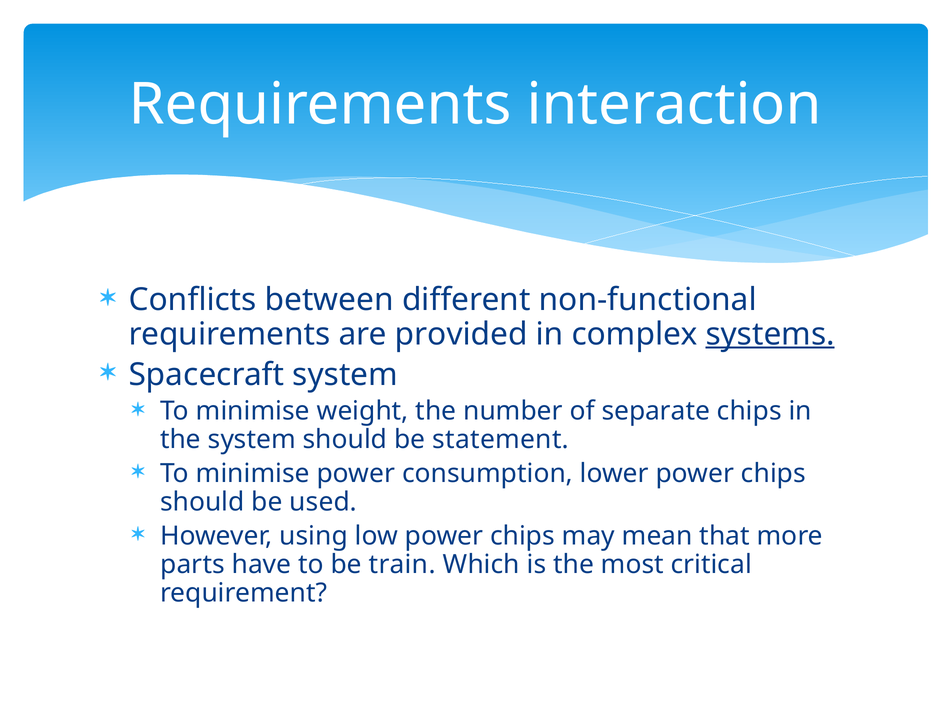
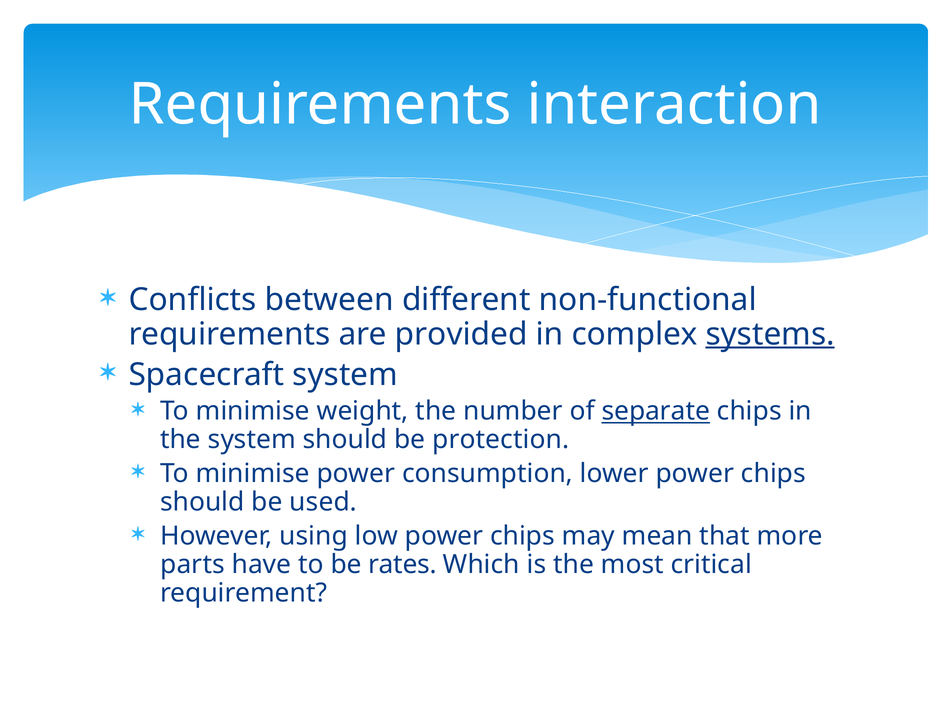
separate underline: none -> present (656, 411)
statement: statement -> protection (501, 440)
train: train -> rates (403, 565)
